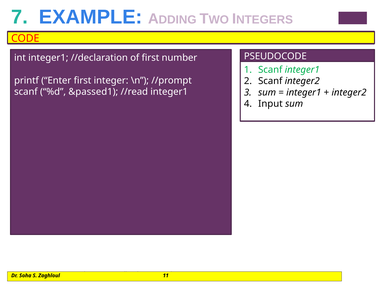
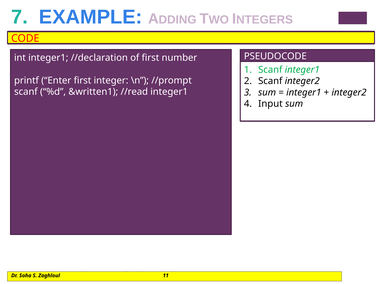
&passed1: &passed1 -> &written1 (93, 92)
